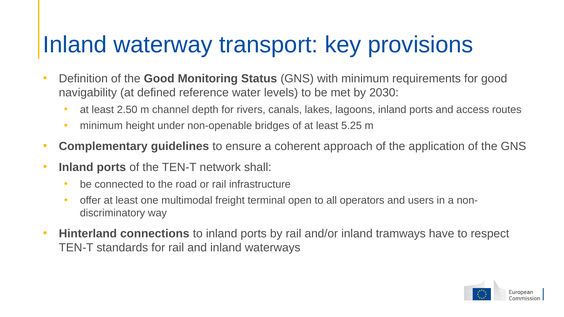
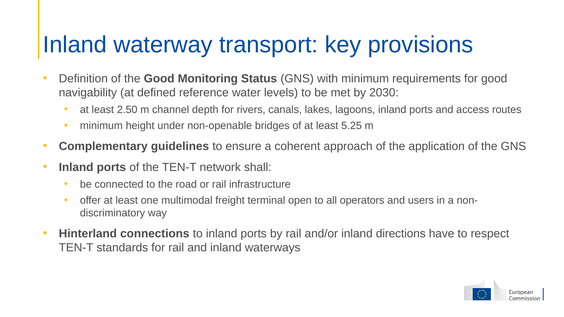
tramways: tramways -> directions (401, 234)
